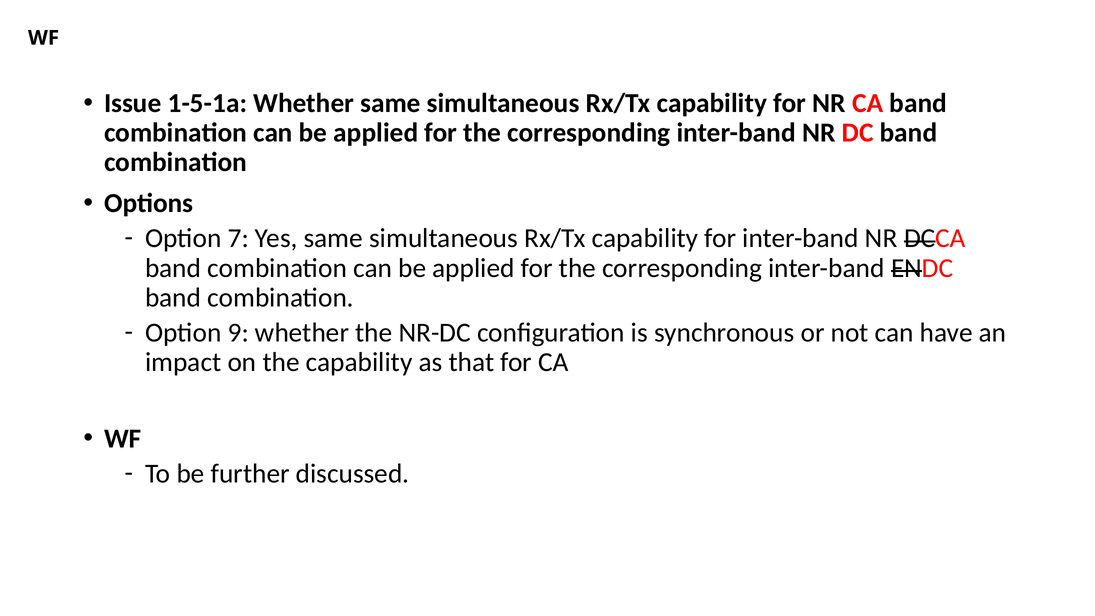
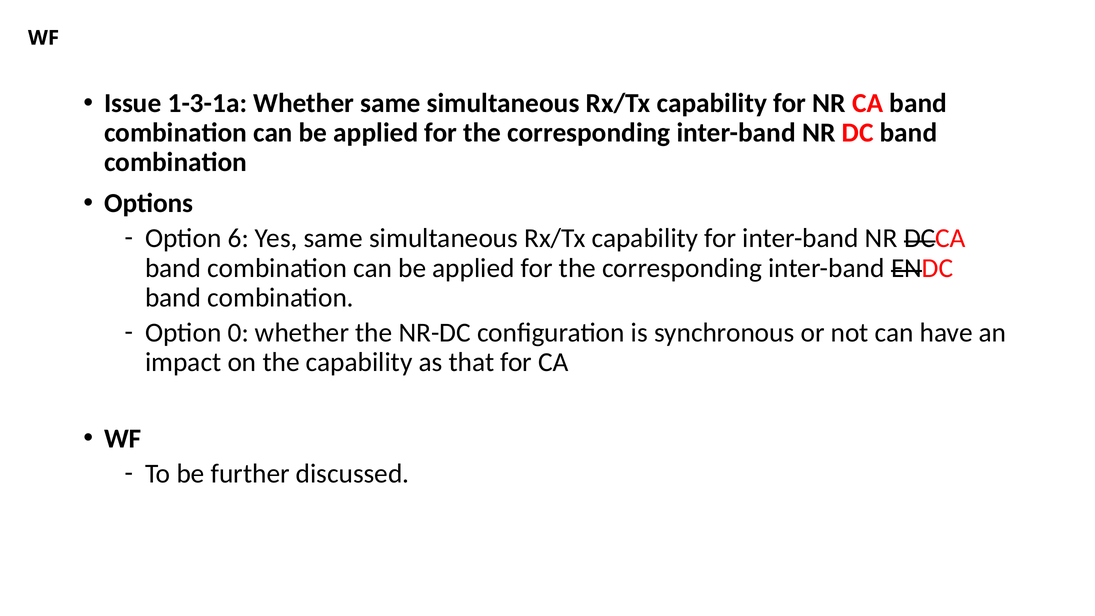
1-5-1a: 1-5-1a -> 1-3-1a (207, 103)
7: 7 -> 6 (238, 238)
9: 9 -> 0 (238, 333)
